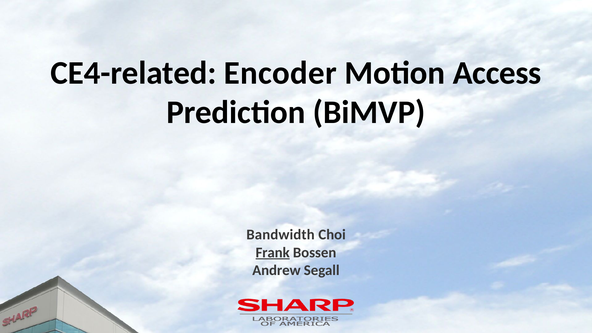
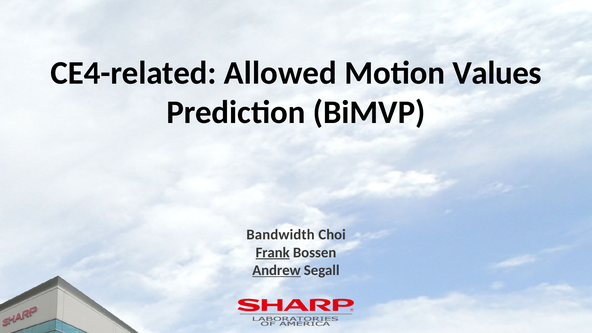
Encoder: Encoder -> Allowed (280, 73)
Access: Access -> Values (497, 73)
Andrew underline: none -> present (276, 270)
